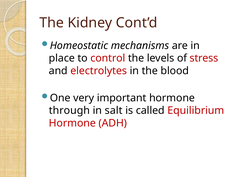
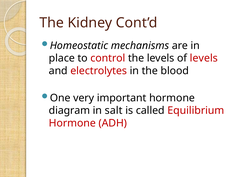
of stress: stress -> levels (204, 58)
through: through -> diagram (69, 110)
